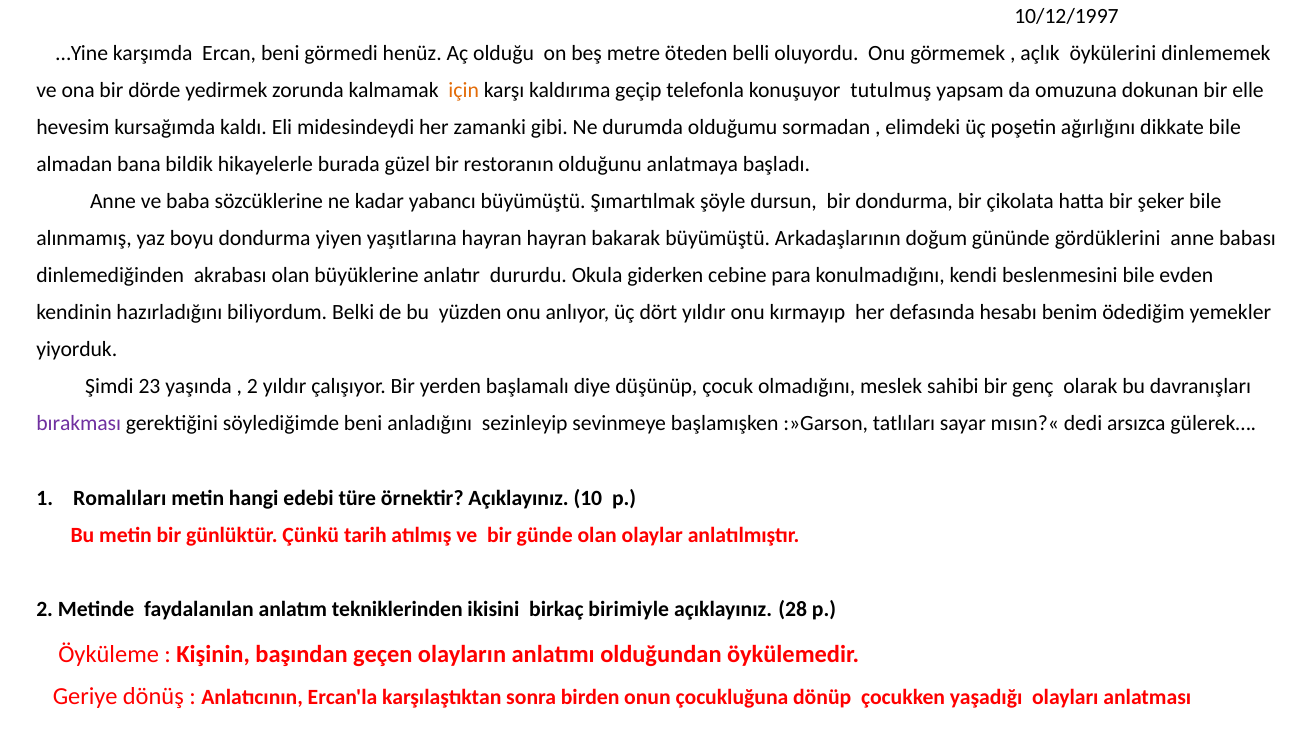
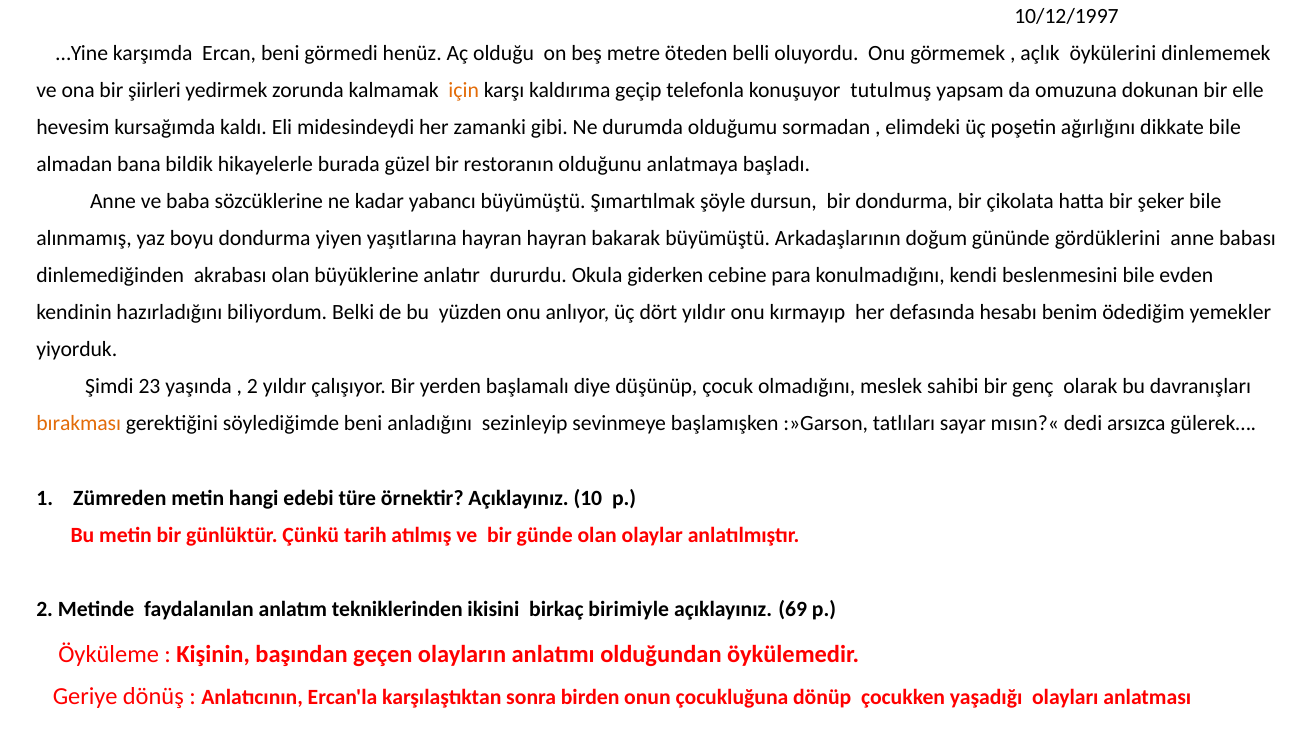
dörde: dörde -> şiirleri (154, 90)
bırakması colour: purple -> orange (79, 423)
Romalıları: Romalıları -> Zümreden (120, 498)
28: 28 -> 69 (793, 609)
